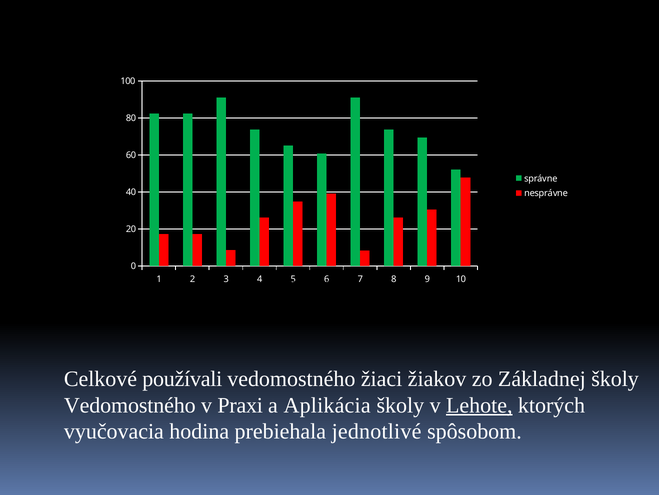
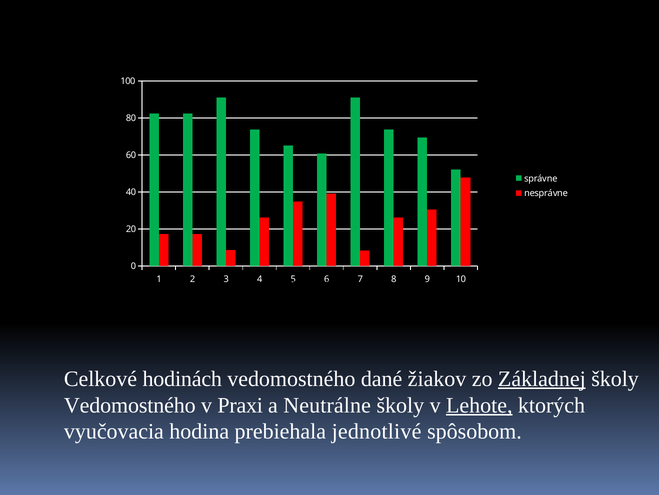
používali: používali -> hodinách (182, 378)
žiaci: žiaci -> dané (382, 378)
Základnej underline: none -> present (542, 378)
Aplikácia: Aplikácia -> Neutrálne (327, 405)
